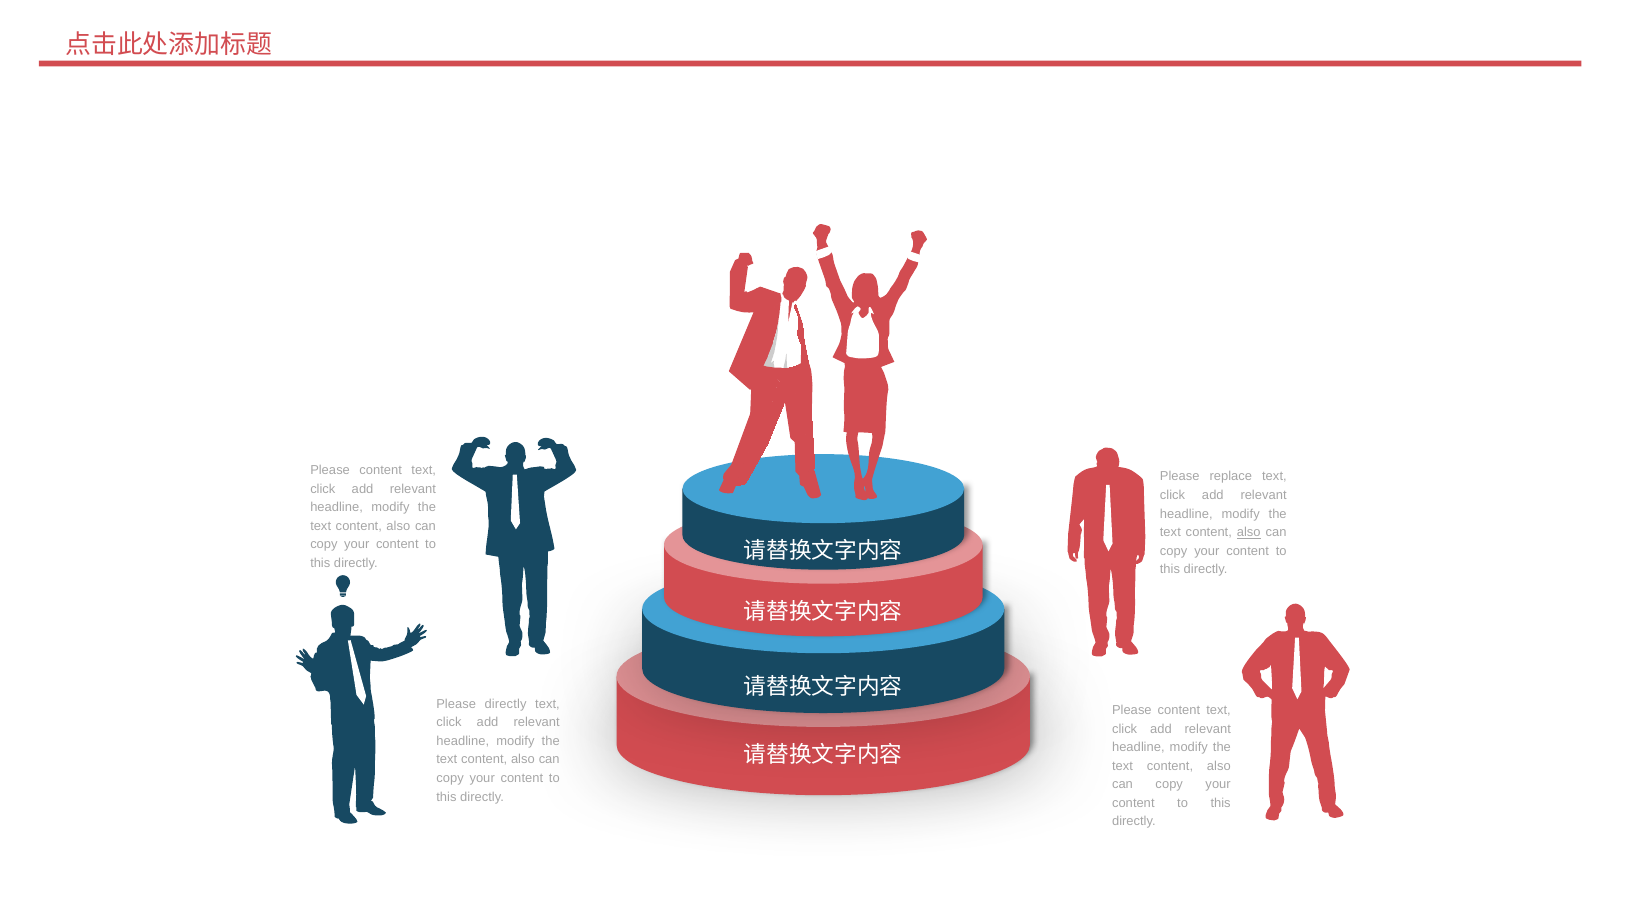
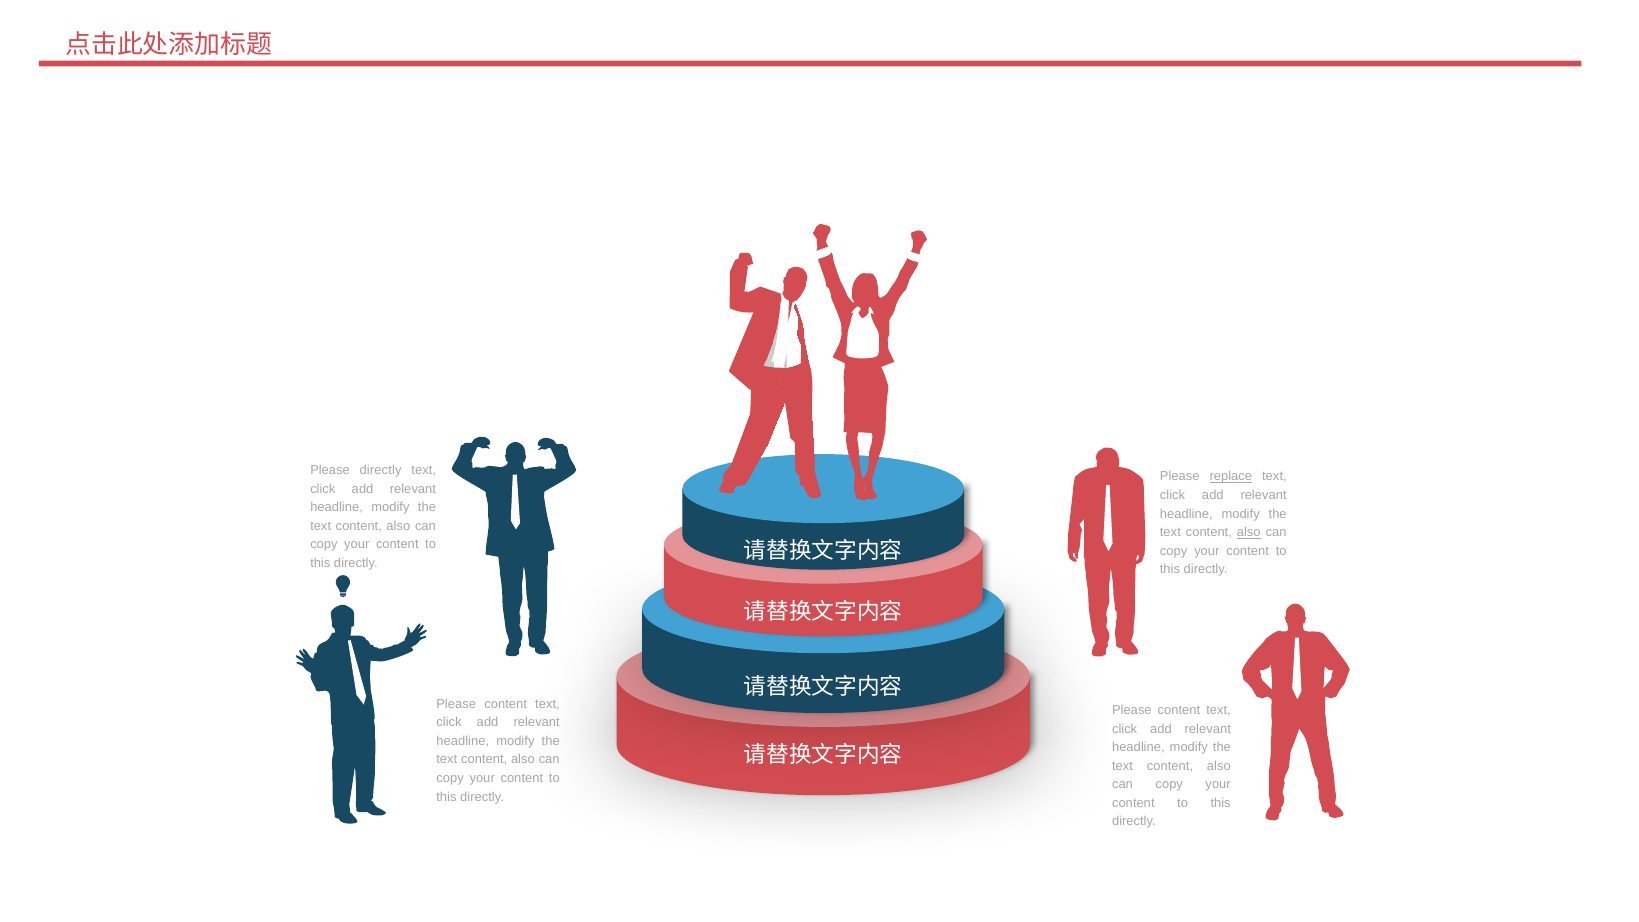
content: content -> directly (381, 470)
replace underline: none -> present (1231, 477)
directly: directly -> content (506, 704)
